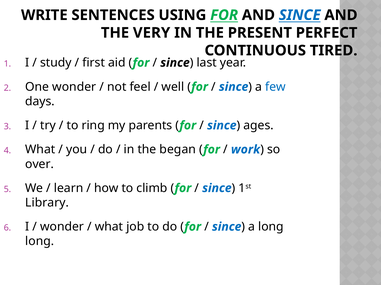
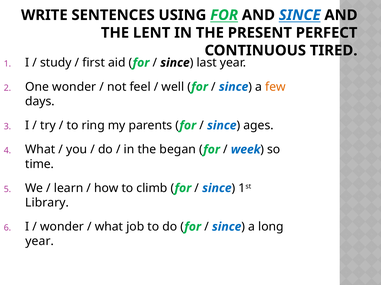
VERY: VERY -> LENT (152, 33)
few colour: blue -> orange (275, 87)
work: work -> week (246, 150)
over: over -> time (40, 164)
long: long -> year (40, 242)
